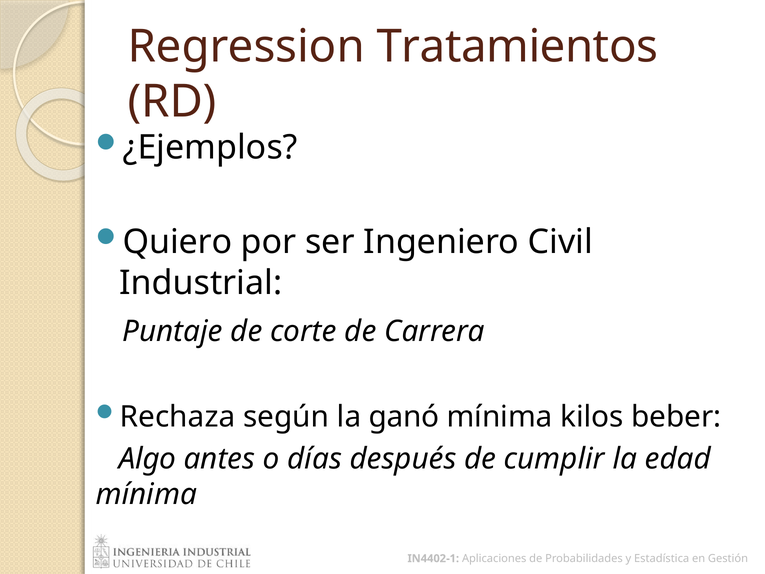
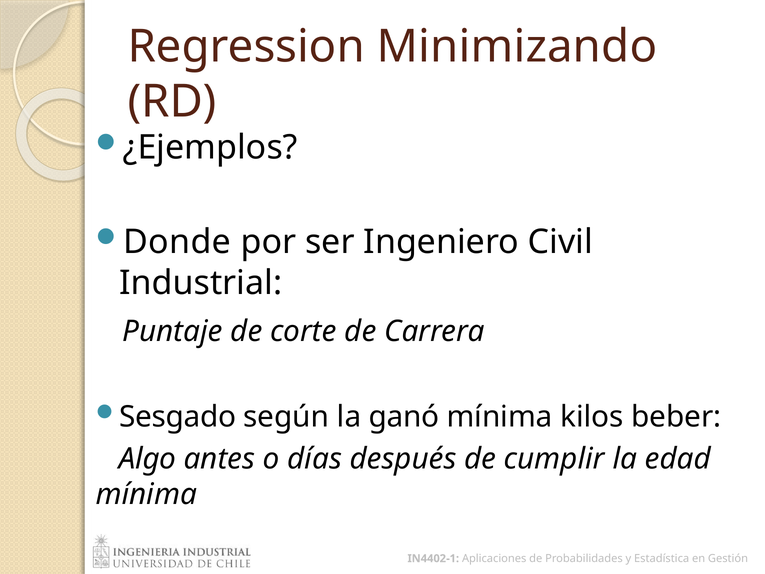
Tratamientos: Tratamientos -> Minimizando (517, 47)
Quiero: Quiero -> Donde (177, 242)
Rechaza: Rechaza -> Sesgado (178, 417)
